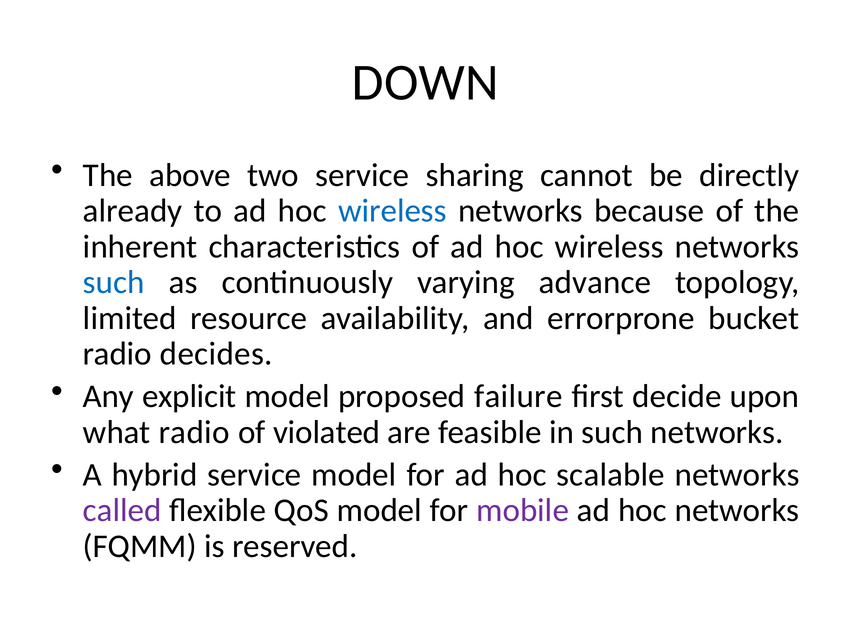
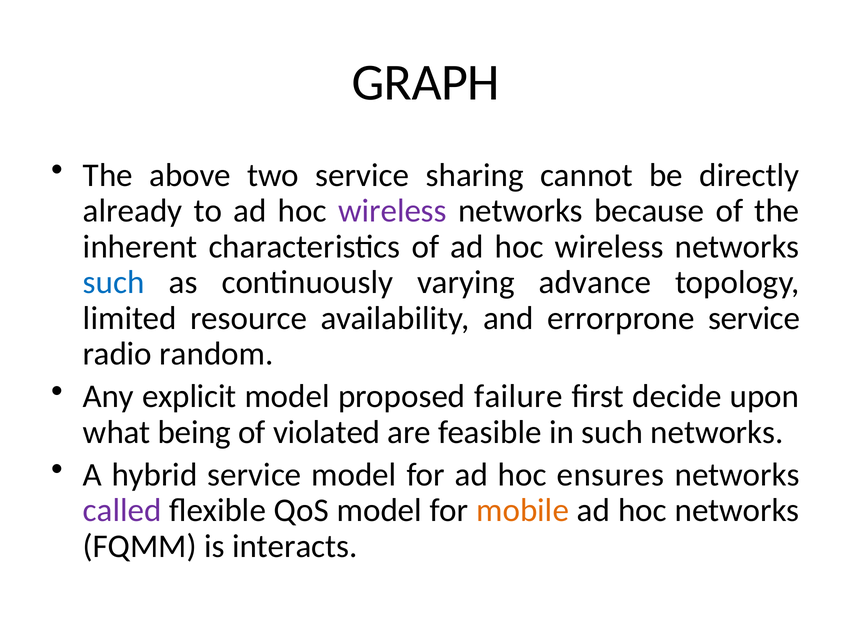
DOWN: DOWN -> GRAPH (426, 82)
wireless colour: blue -> purple (392, 211)
errorprone bucket: bucket -> service (754, 318)
decides: decides -> random (216, 354)
what radio: radio -> being (194, 432)
scalable: scalable -> ensures (611, 475)
mobile colour: purple -> orange (523, 511)
reserved: reserved -> interacts (295, 546)
